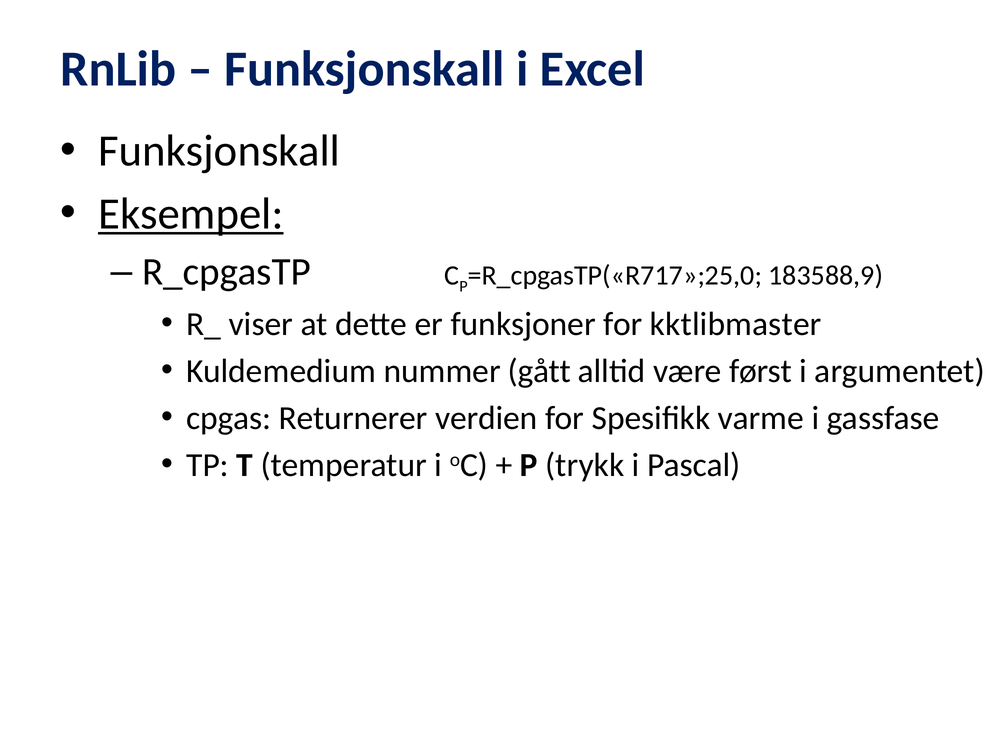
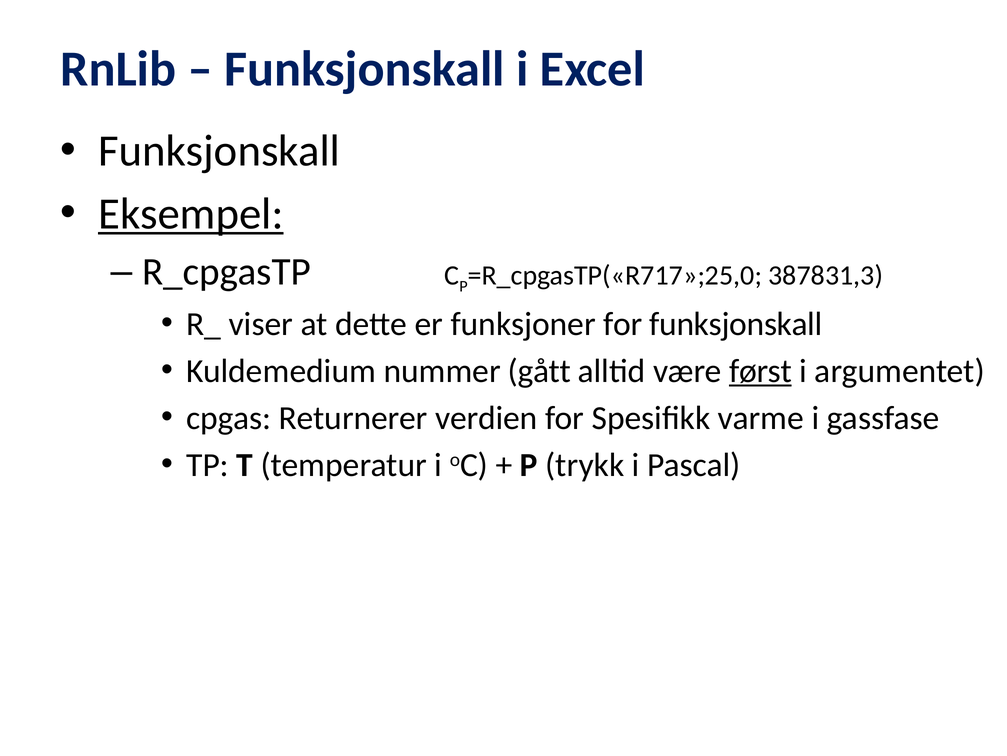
183588,9: 183588,9 -> 387831,3 (826, 275)
for kktlibmaster: kktlibmaster -> funksjonskall (736, 324)
først underline: none -> present (761, 371)
